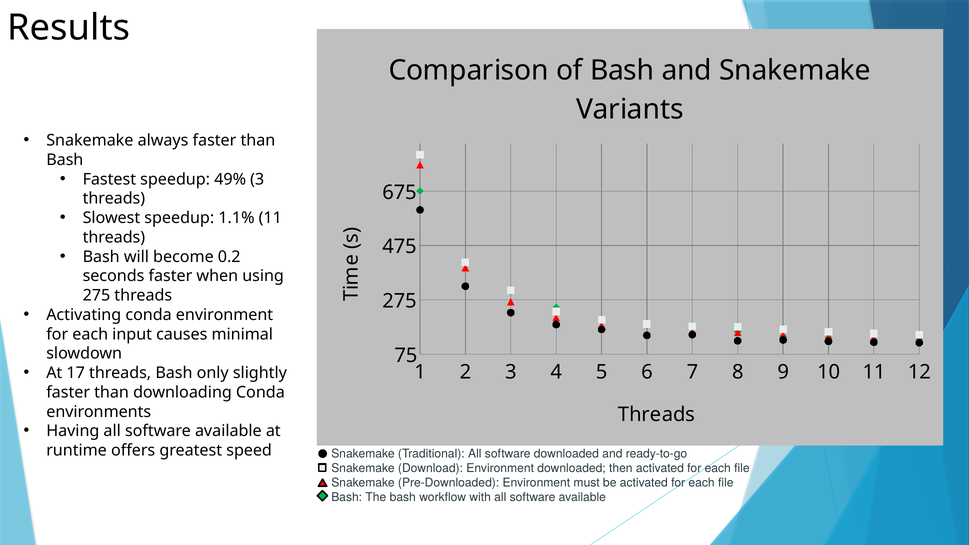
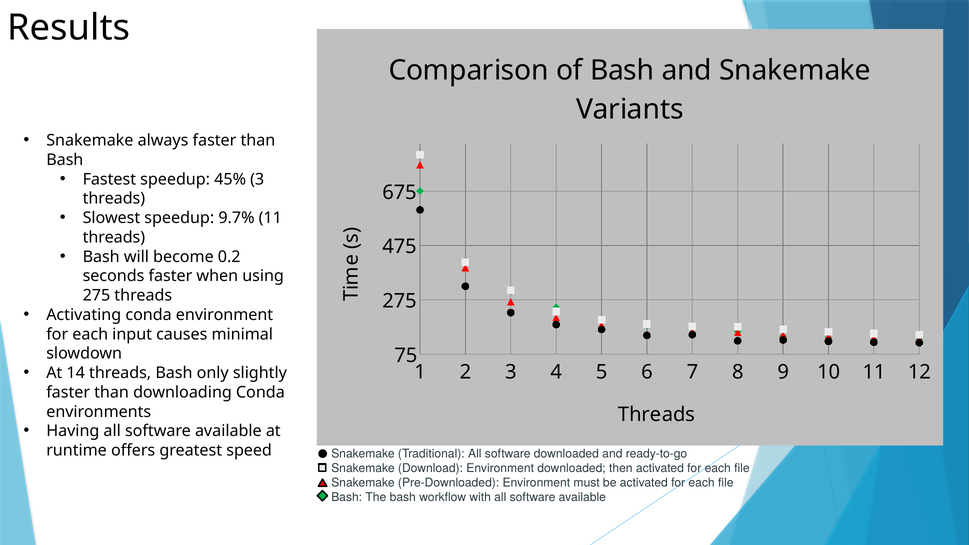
49%: 49% -> 45% (230, 179)
1.1%: 1.1% -> 9.7% (236, 218)
17: 17 -> 14 (76, 373)
